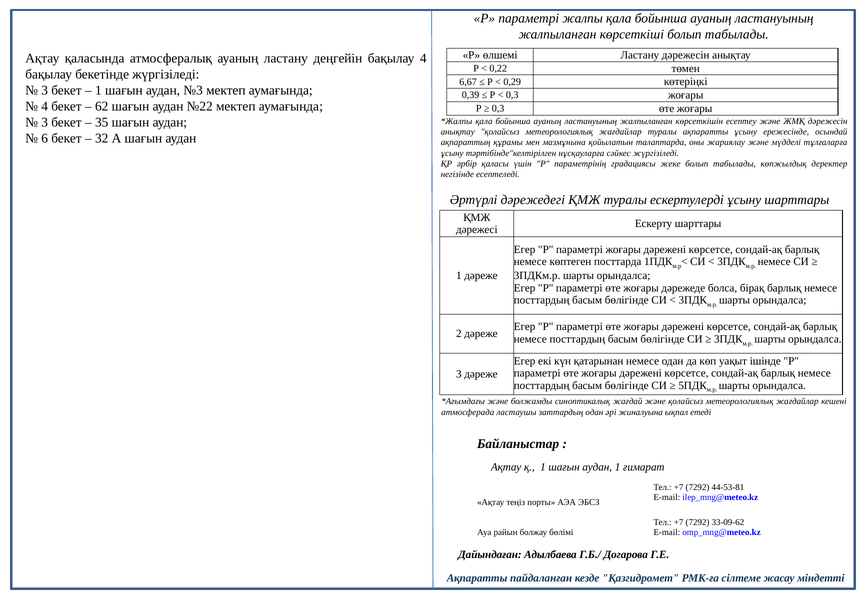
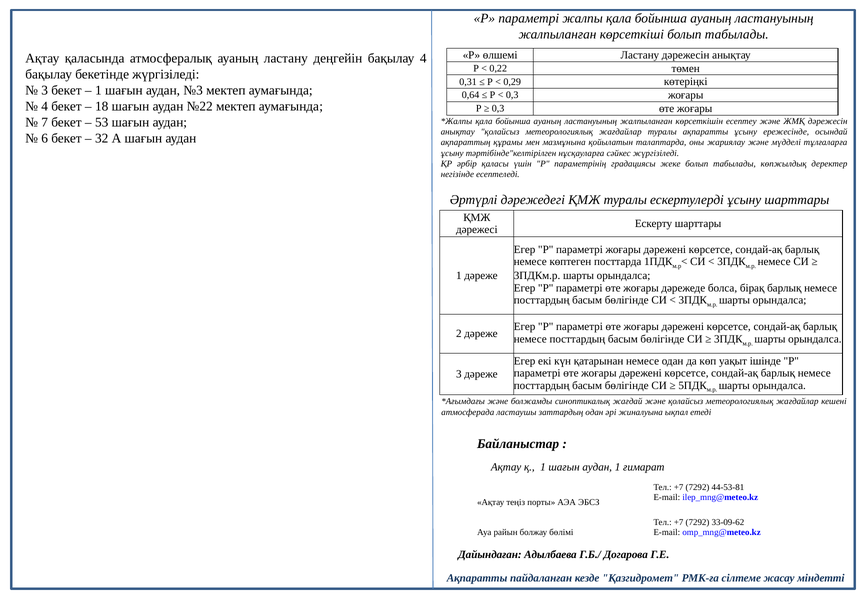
6,67: 6,67 -> 0,31 (468, 82)
0,39: 0,39 -> 0,64 (471, 95)
62: 62 -> 18 (102, 107)
3: 3 -> 7 (45, 123)
35: 35 -> 53 (102, 123)
